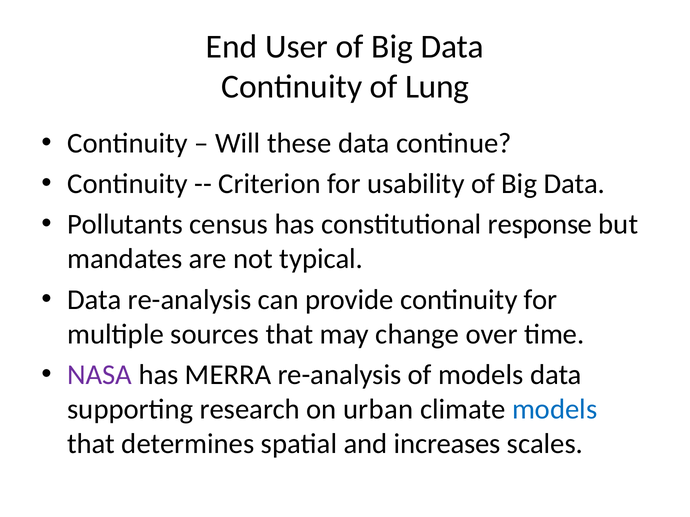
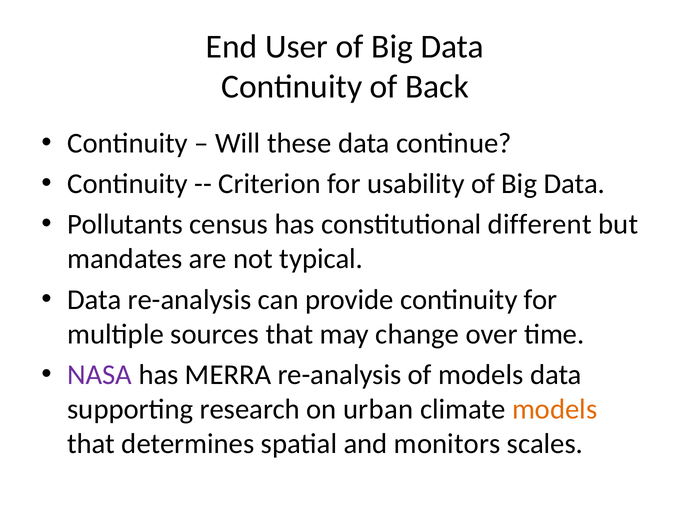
Lung: Lung -> Back (437, 87)
response: response -> different (540, 225)
models colour: blue -> orange (555, 410)
increases: increases -> monitors (447, 444)
